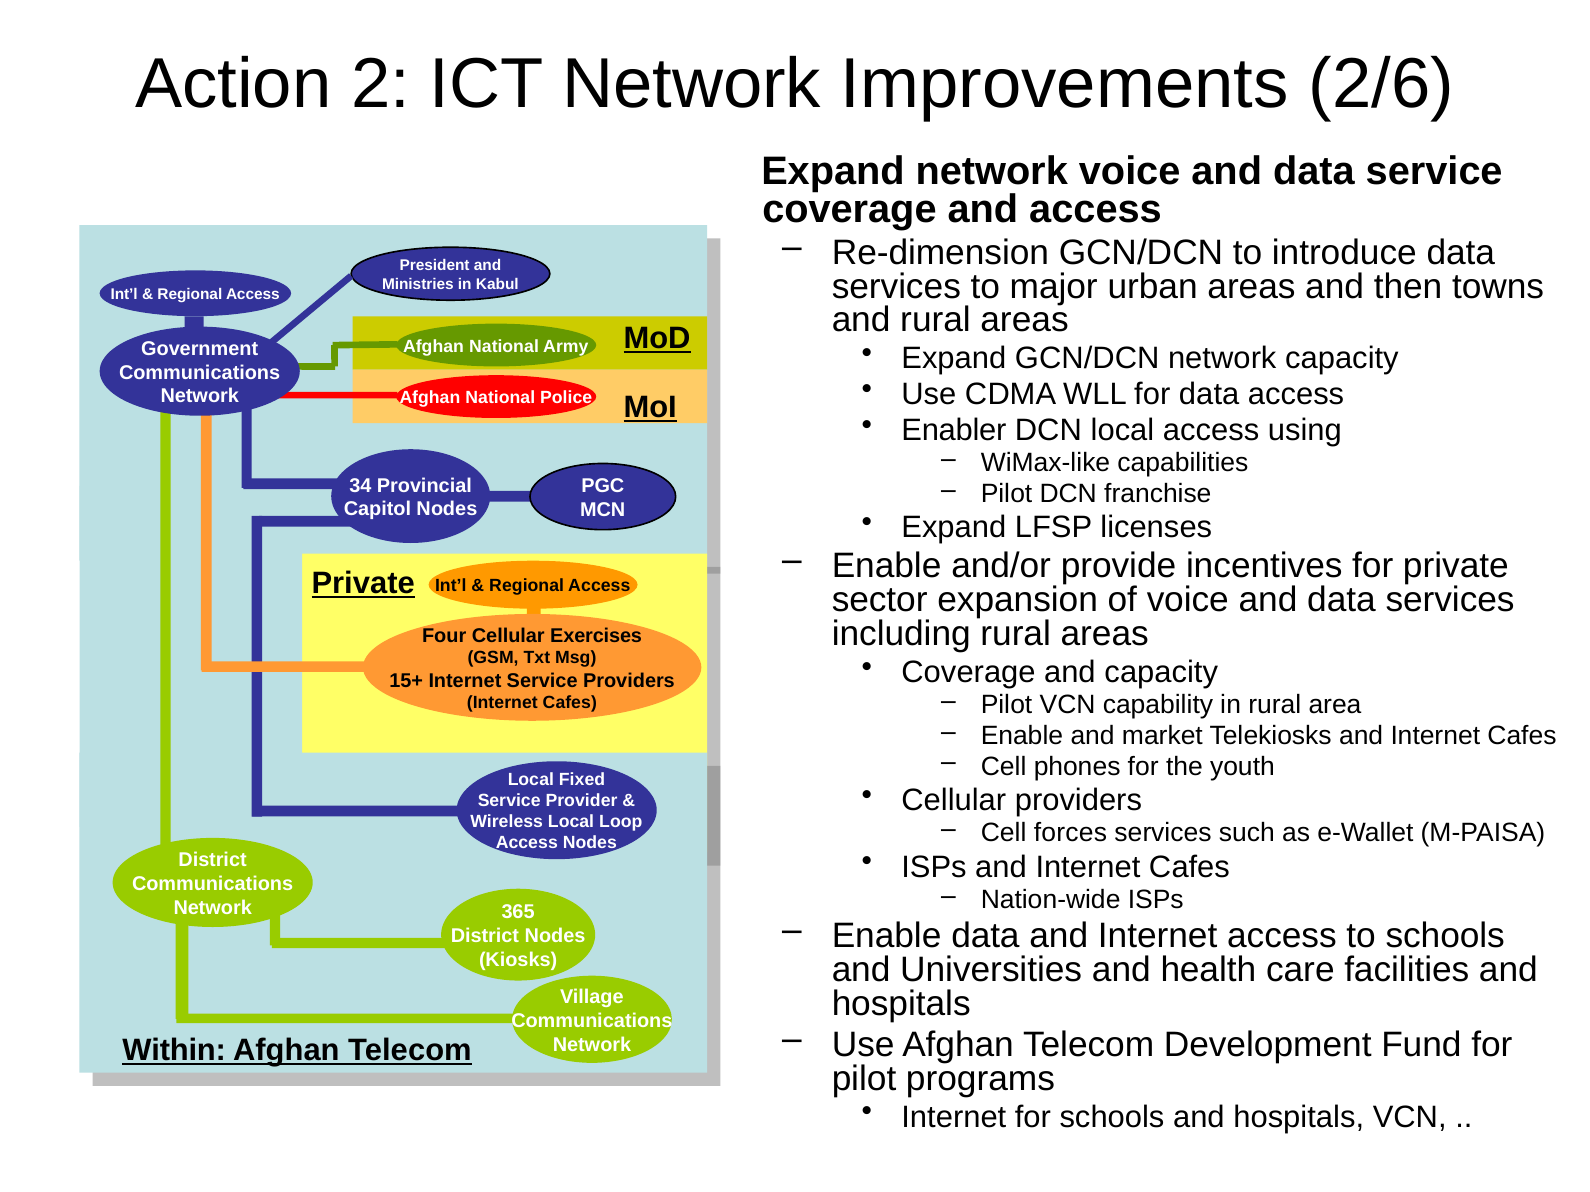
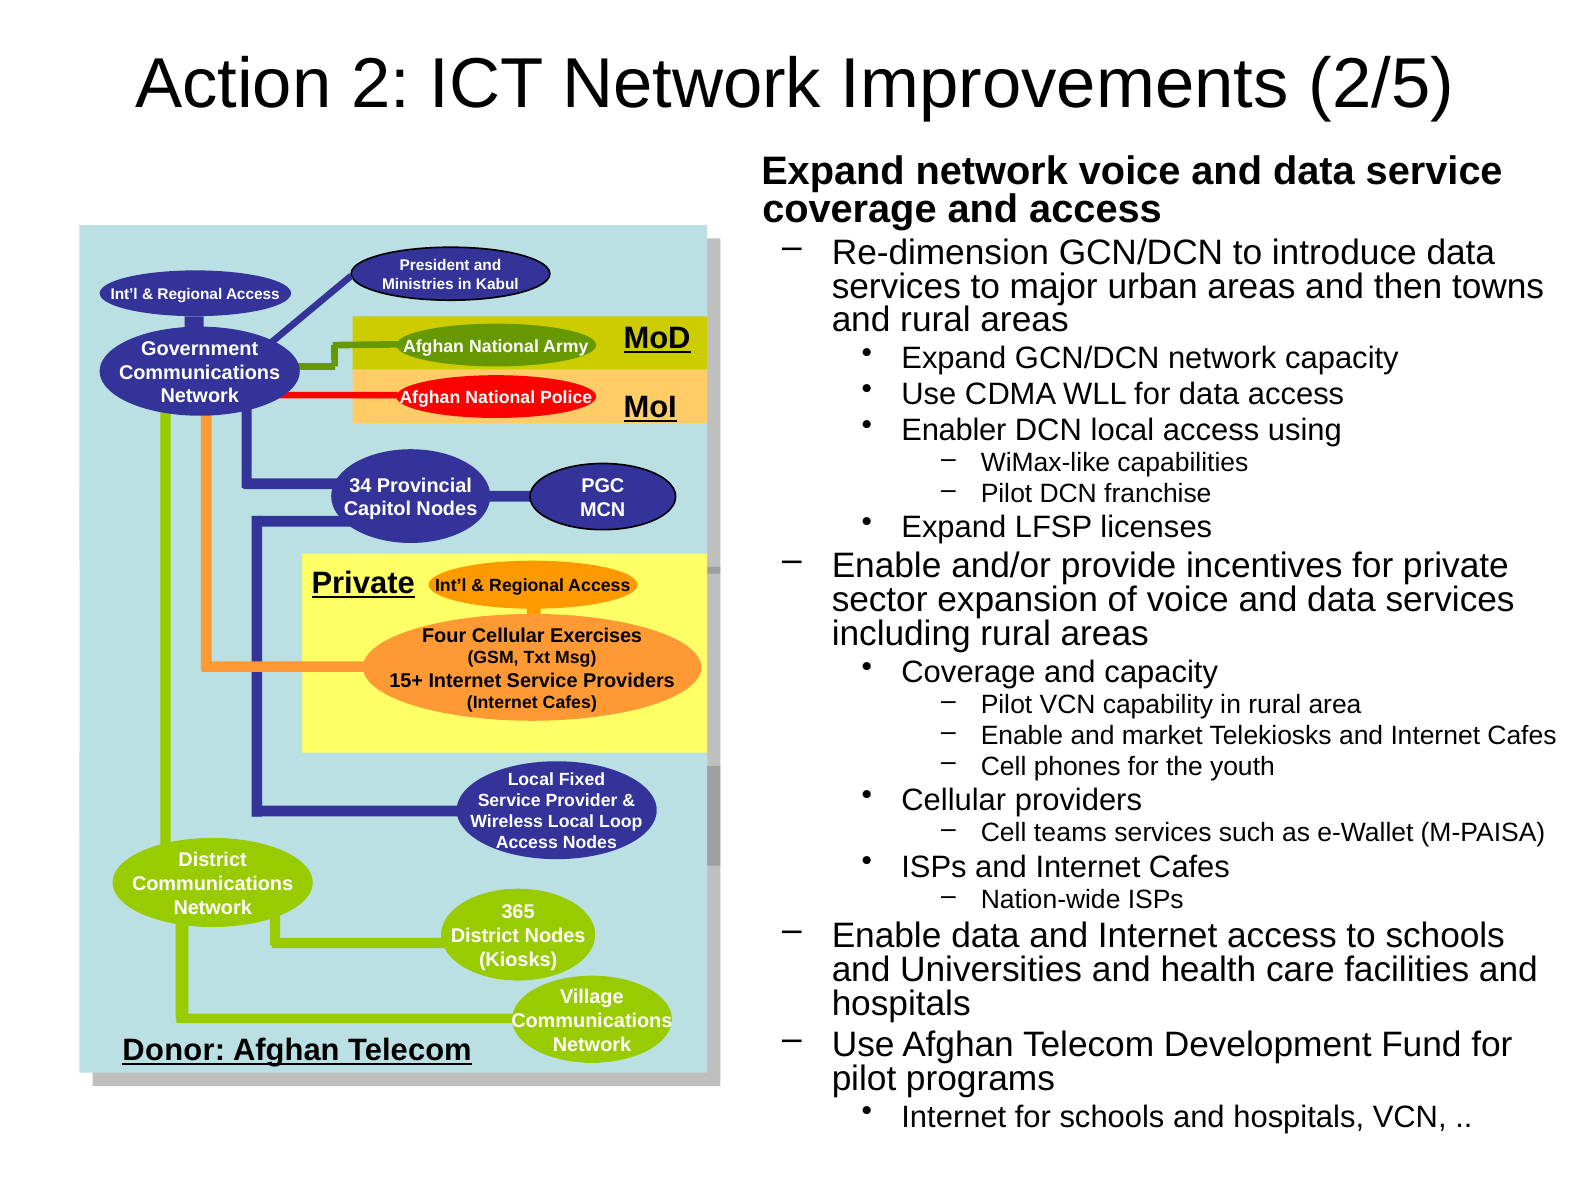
2/6: 2/6 -> 2/5 (1381, 84)
forces: forces -> teams (1070, 834)
Within: Within -> Donor (174, 1051)
